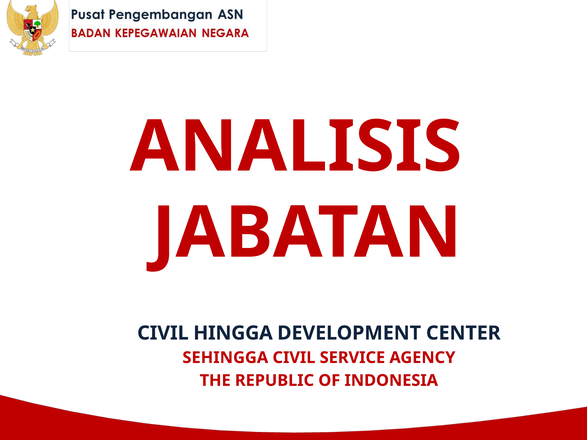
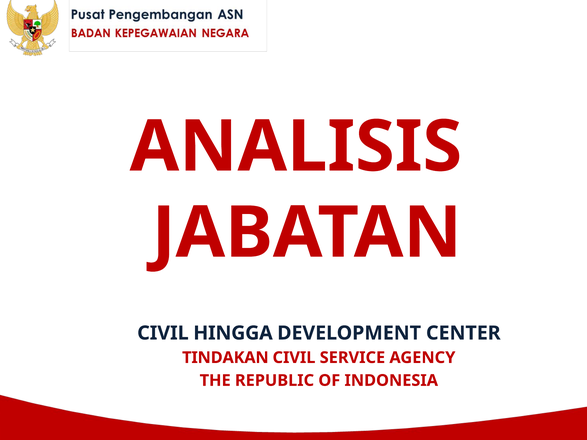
SEHINGGA: SEHINGGA -> TINDAKAN (225, 358)
